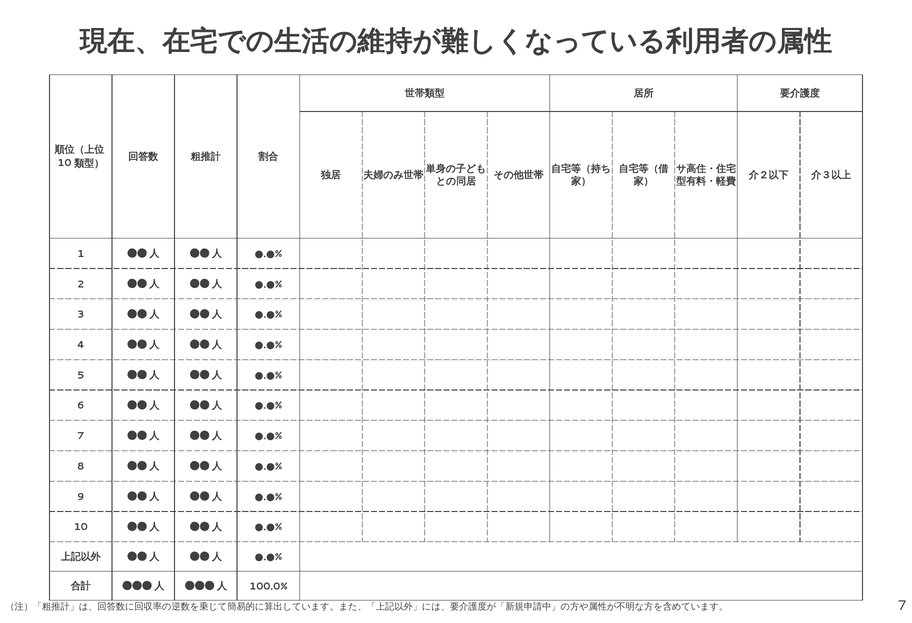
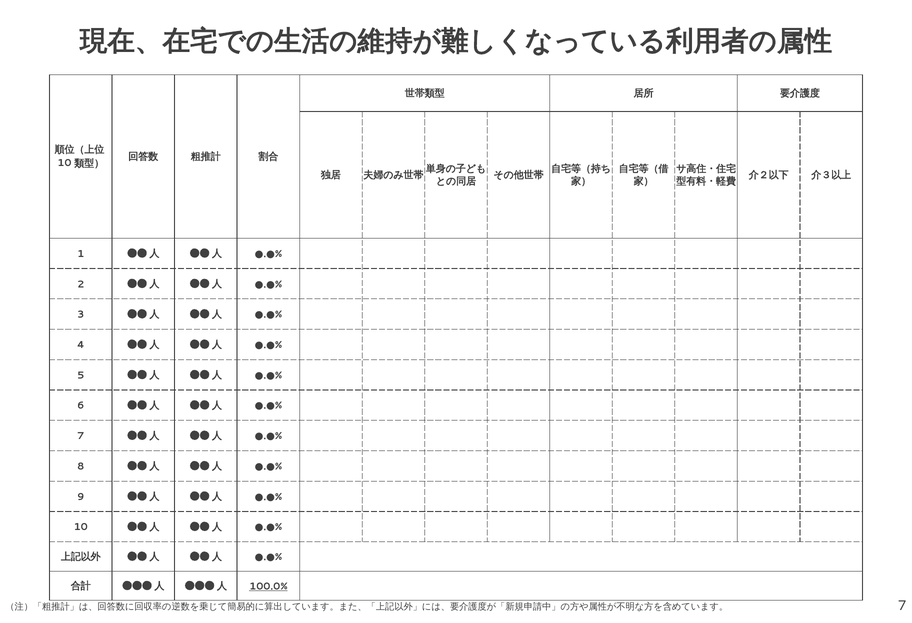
100.0% underline: none -> present (268, 586)
